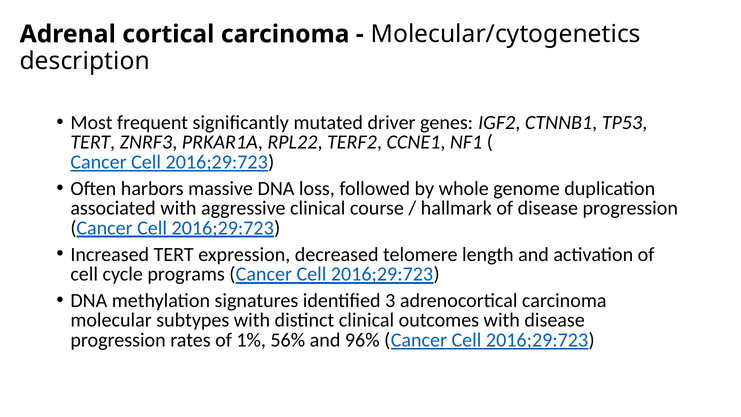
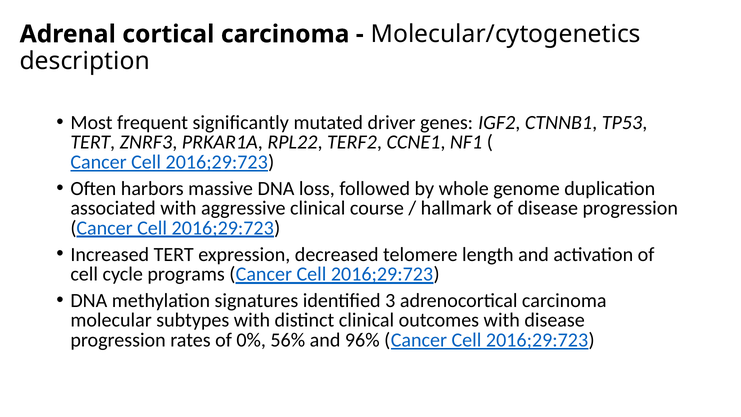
1%: 1% -> 0% (251, 340)
